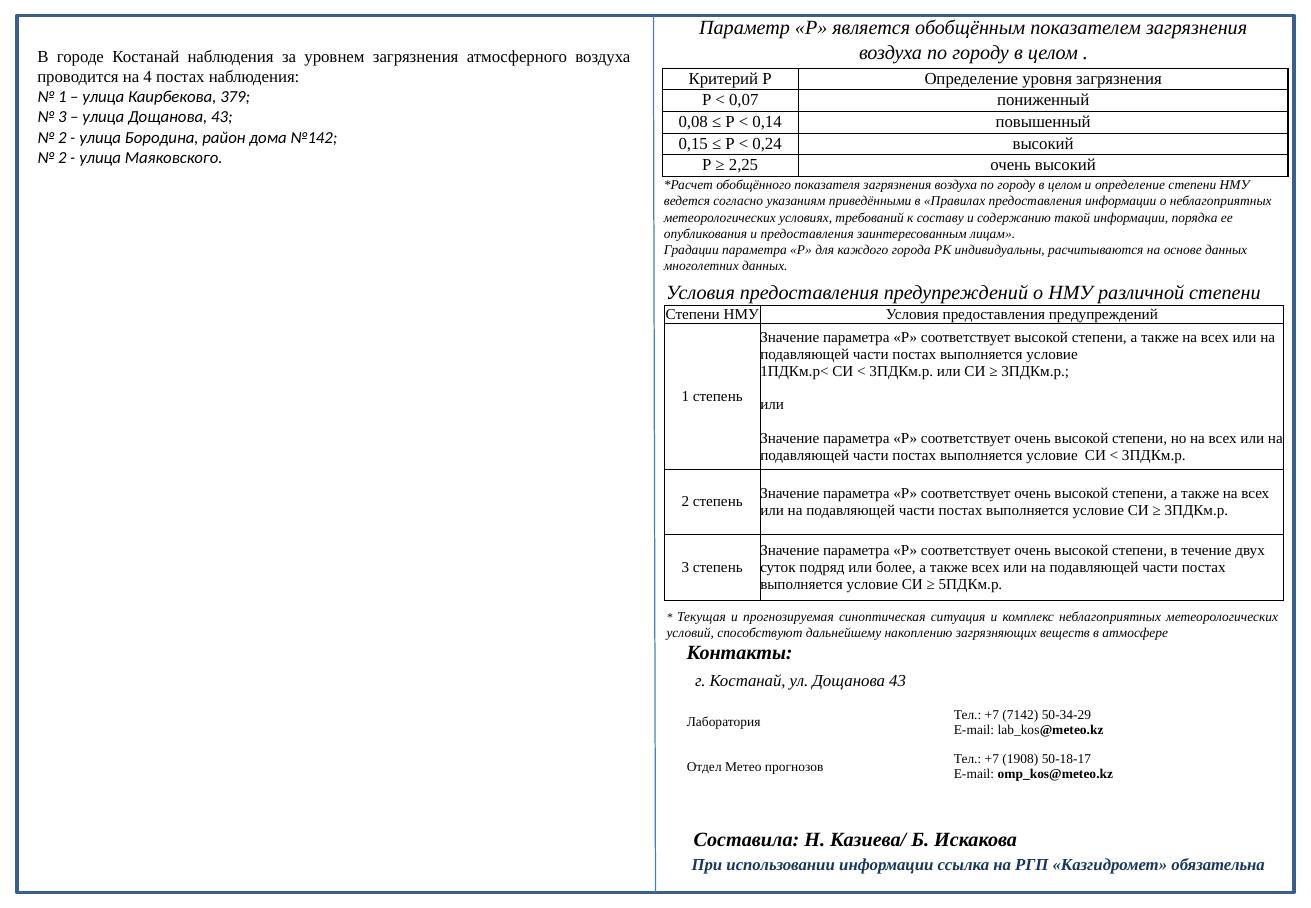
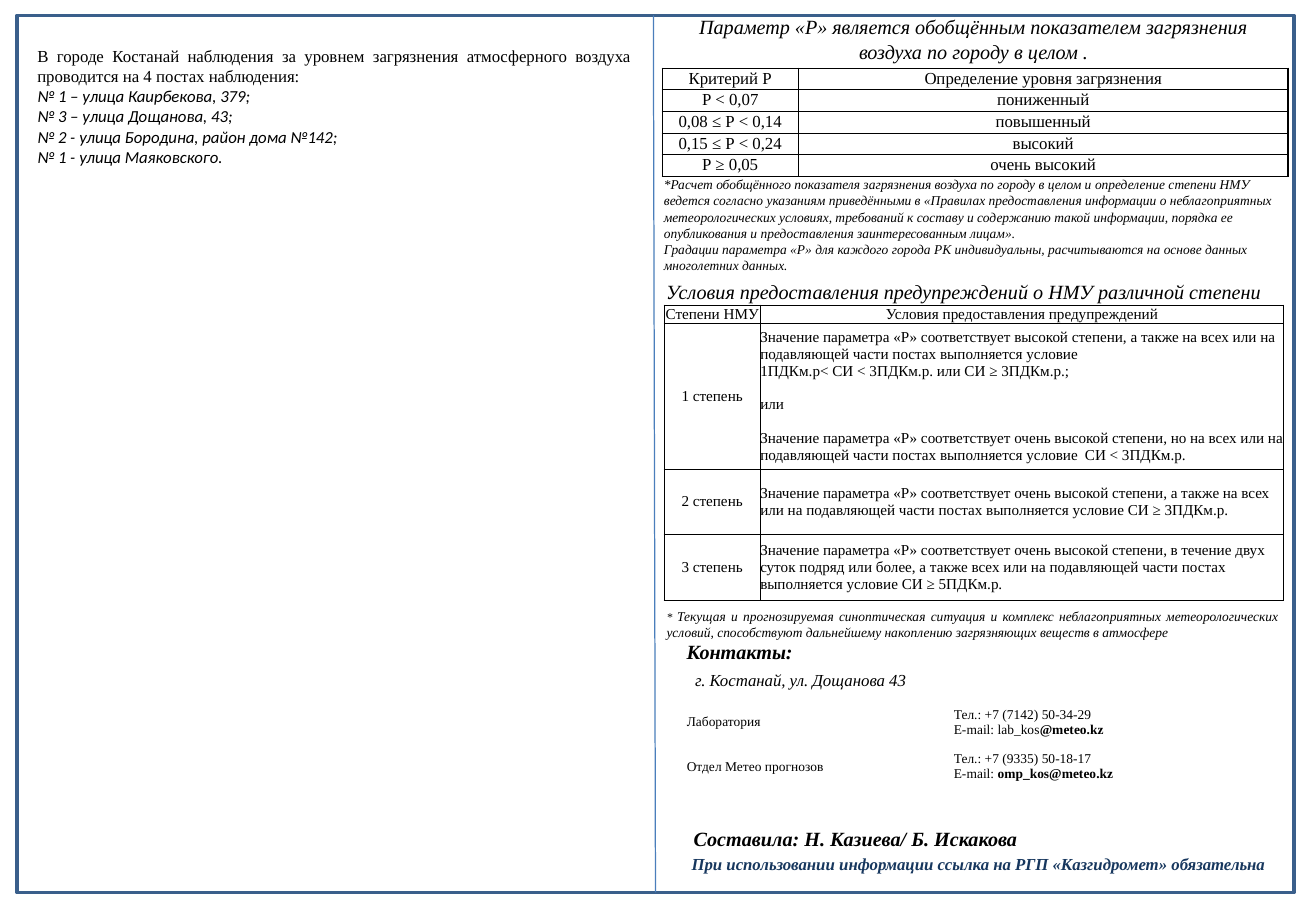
2: 2 -> 1 (62, 158)
2,25: 2,25 -> 0,05 (744, 165)
1908: 1908 -> 9335 (1020, 759)
